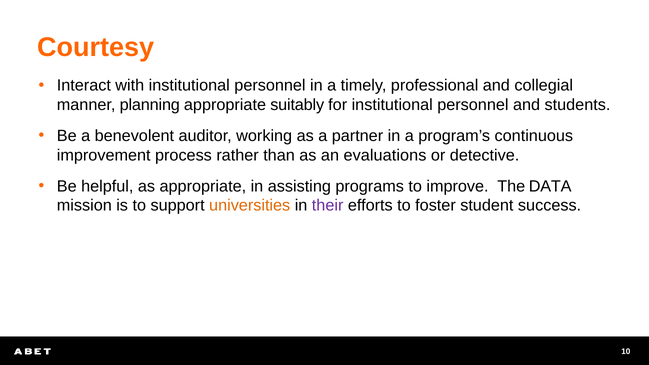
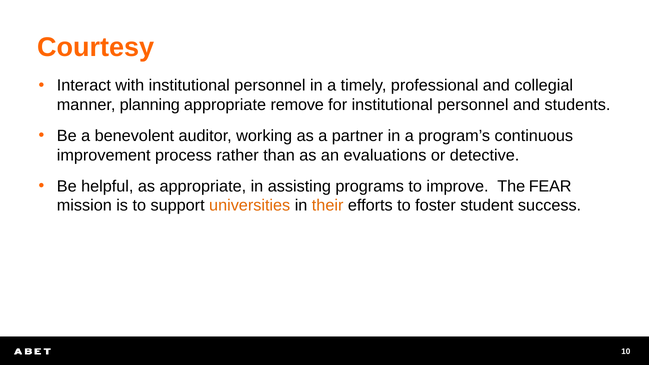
suitably: suitably -> remove (297, 105)
DATA: DATA -> FEAR (550, 186)
their colour: purple -> orange (328, 206)
